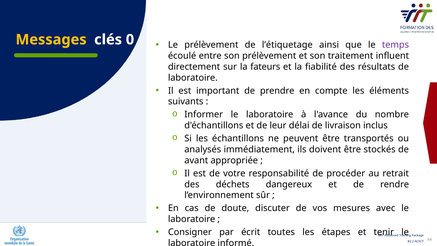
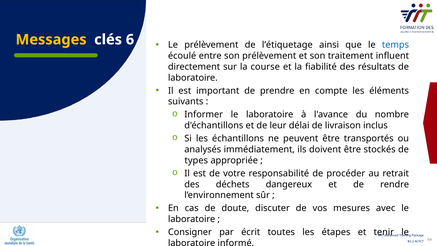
0: 0 -> 6 (130, 40)
temps colour: purple -> blue (395, 45)
fateurs: fateurs -> course (265, 67)
avant: avant -> types (196, 160)
